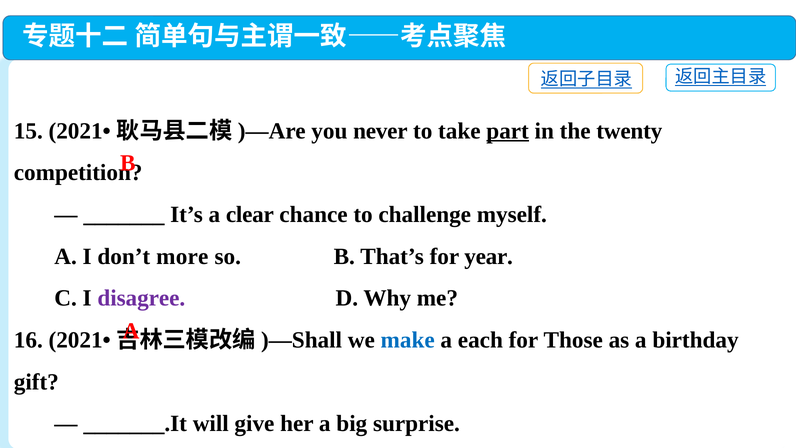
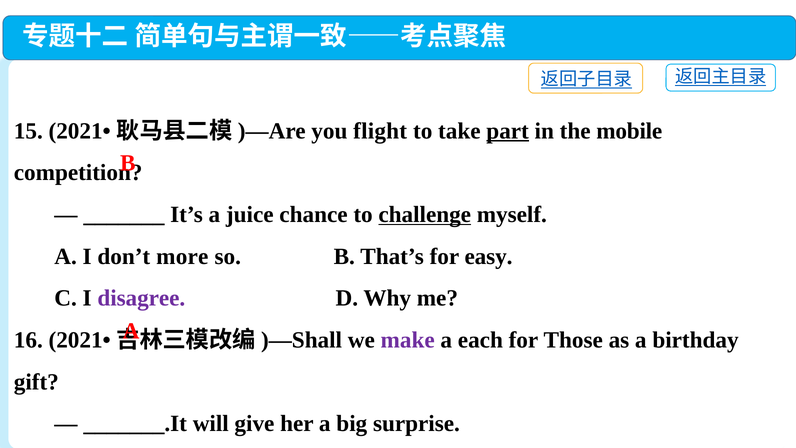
never: never -> flight (380, 131)
twenty: twenty -> mobile (629, 131)
clear: clear -> juice (250, 214)
challenge underline: none -> present (425, 214)
year: year -> easy (489, 256)
make colour: blue -> purple (408, 340)
